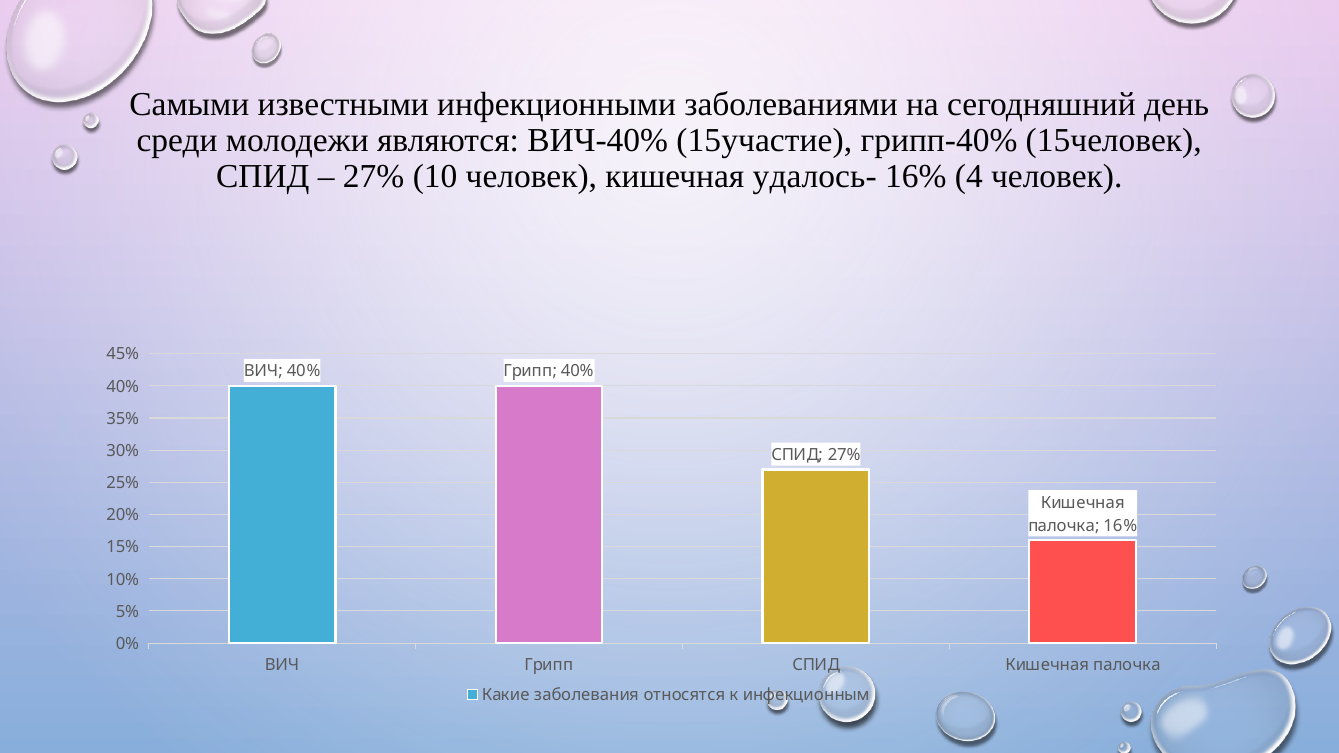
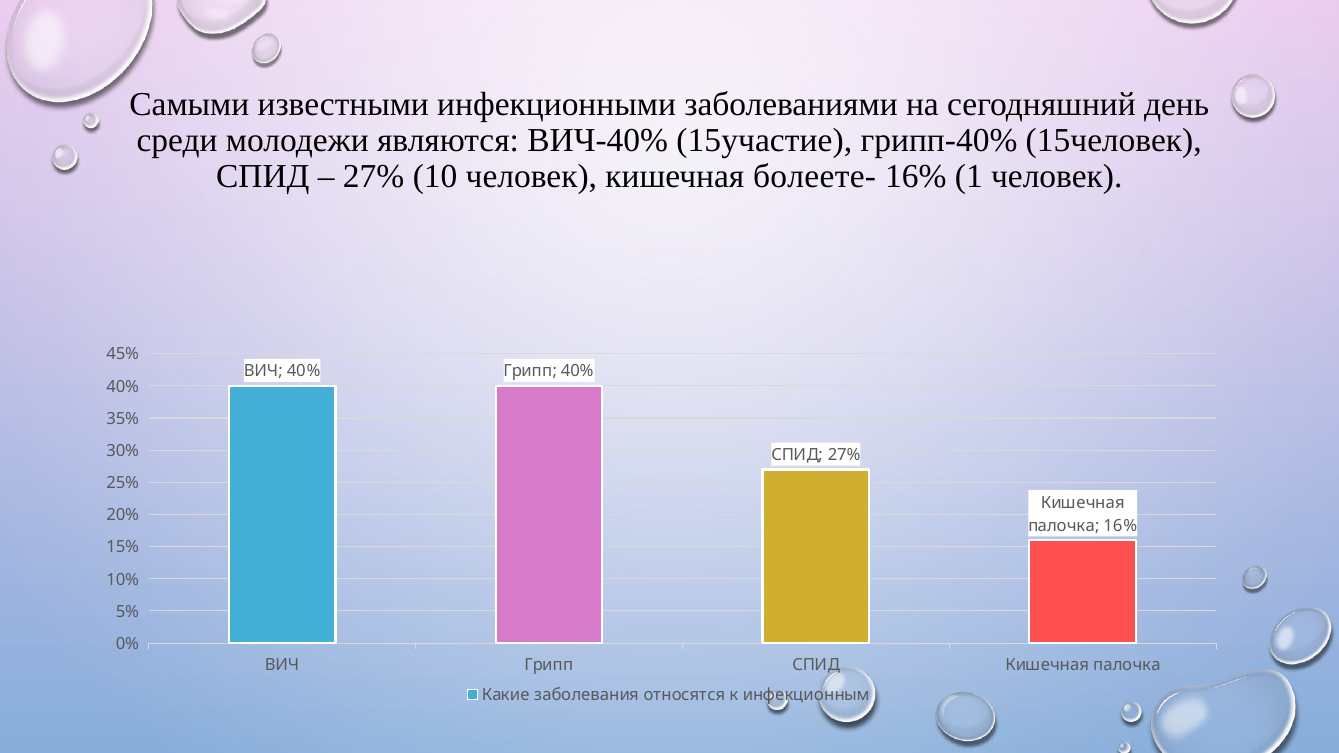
удалось-: удалось- -> болеете- (815, 176)
4: 4 -> 1 (969, 176)
